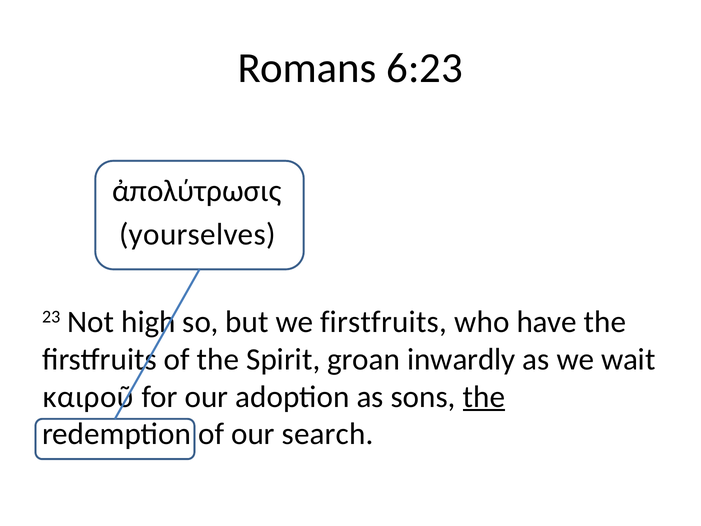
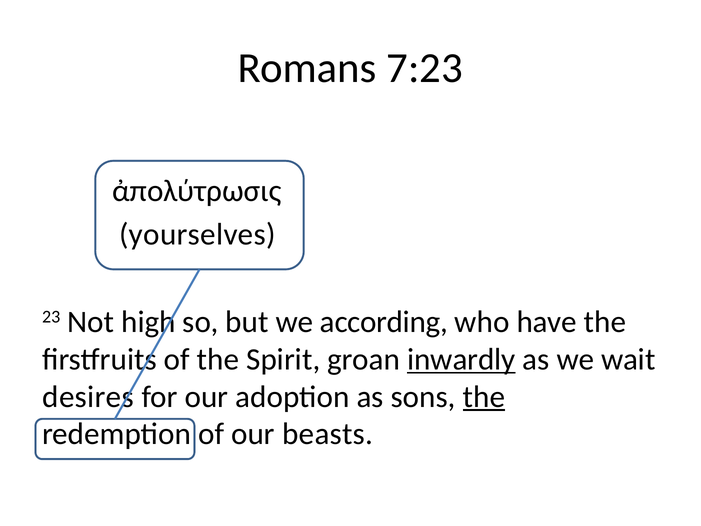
6:23: 6:23 -> 7:23 (425, 68)
we firstfruits: firstfruits -> according (384, 322)
inwardly underline: none -> present (461, 359)
καιροῦ: καιροῦ -> desires (88, 397)
search: search -> beasts (328, 434)
